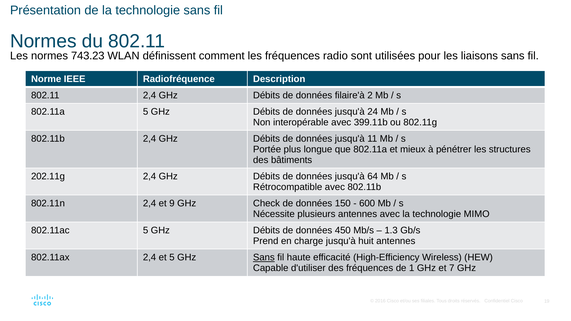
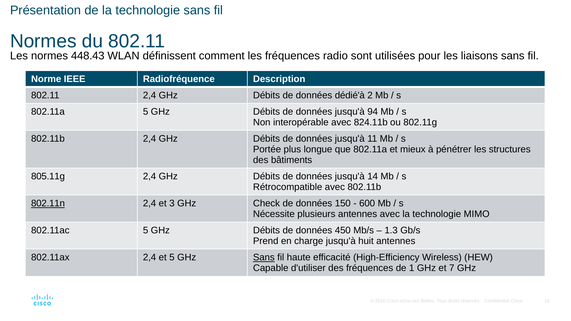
743.23: 743.23 -> 448.43 (88, 56)
filaire'à: filaire'à -> dédié'à (350, 95)
24: 24 -> 94 (373, 112)
399.11b: 399.11b -> 824.11b (371, 122)
202.11g: 202.11g -> 805.11g (48, 177)
64: 64 -> 14 (373, 177)
802.11n underline: none -> present (48, 204)
9: 9 -> 3 (172, 204)
